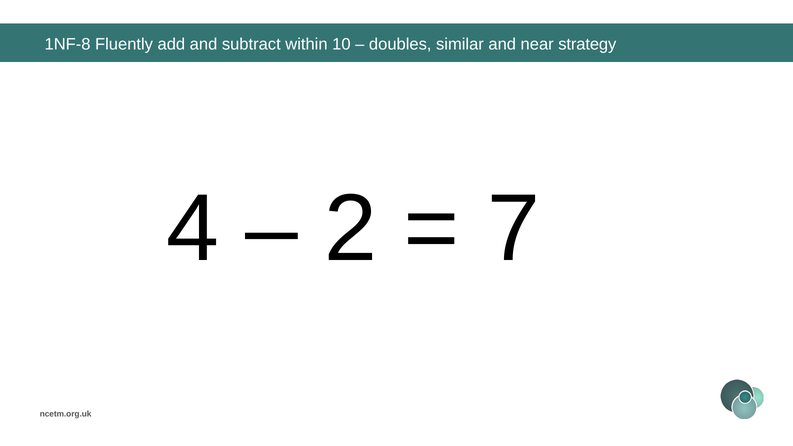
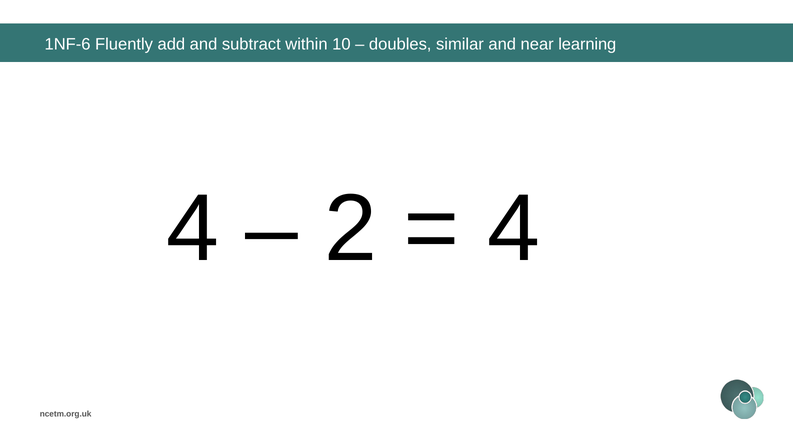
1NF-8: 1NF-8 -> 1NF-6 (68, 44)
strategy: strategy -> learning (587, 44)
7: 7 -> 4 (514, 229)
